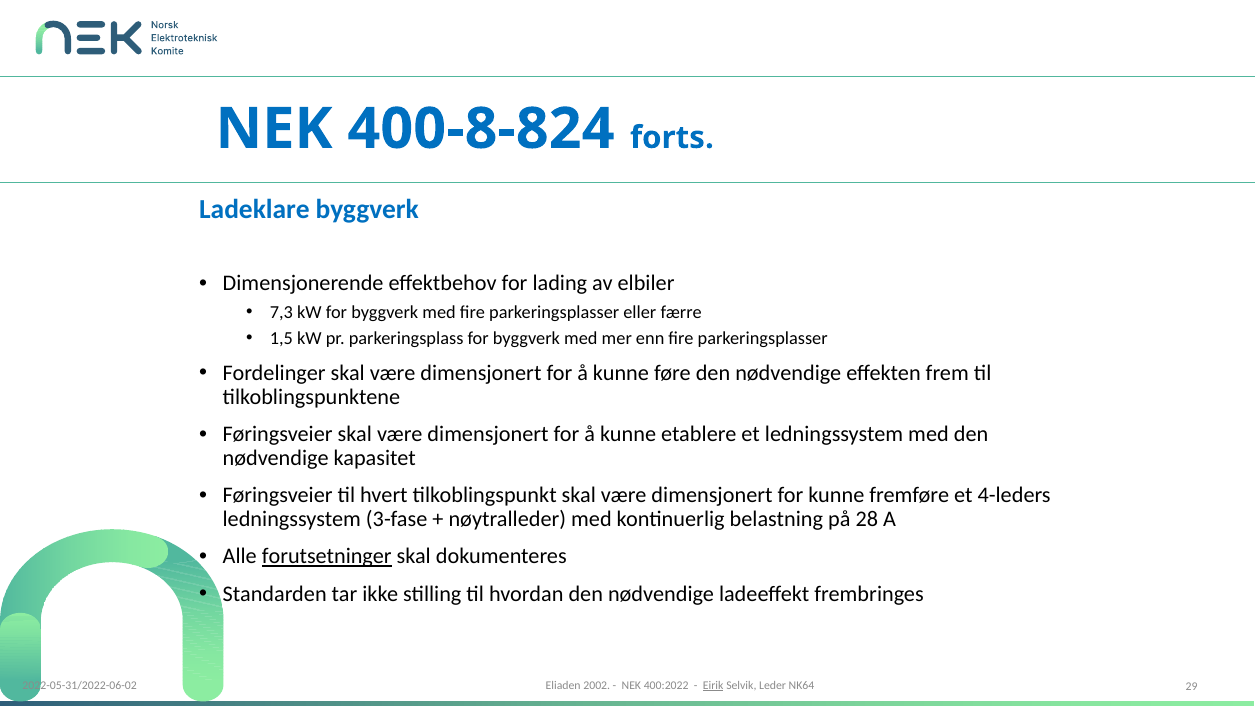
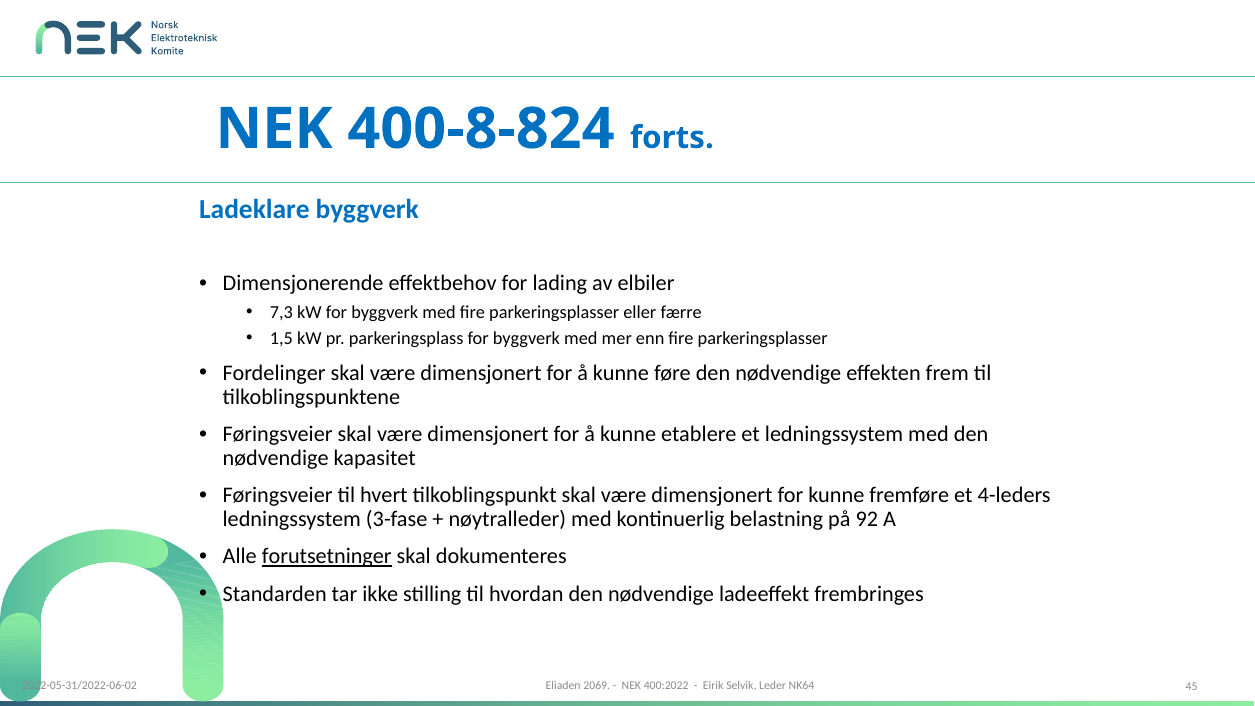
28: 28 -> 92 (867, 519)
2002: 2002 -> 2069 (597, 685)
Eirik underline: present -> none (713, 685)
29: 29 -> 45 (1192, 686)
